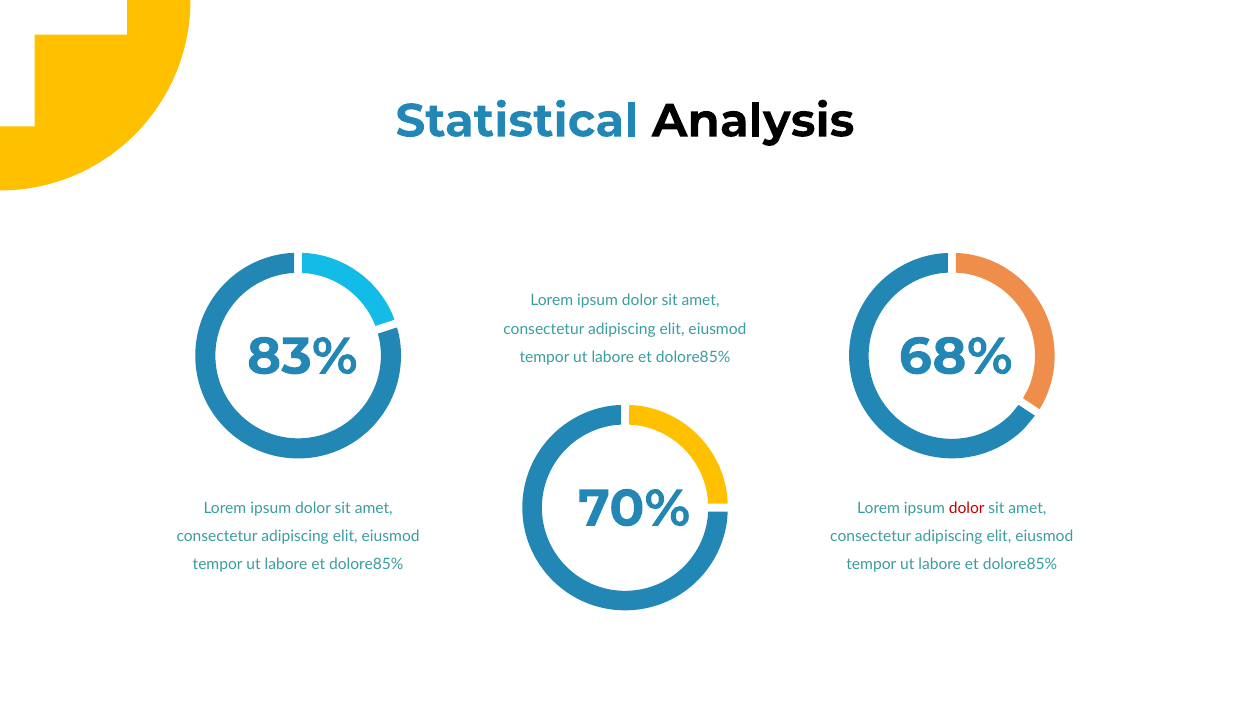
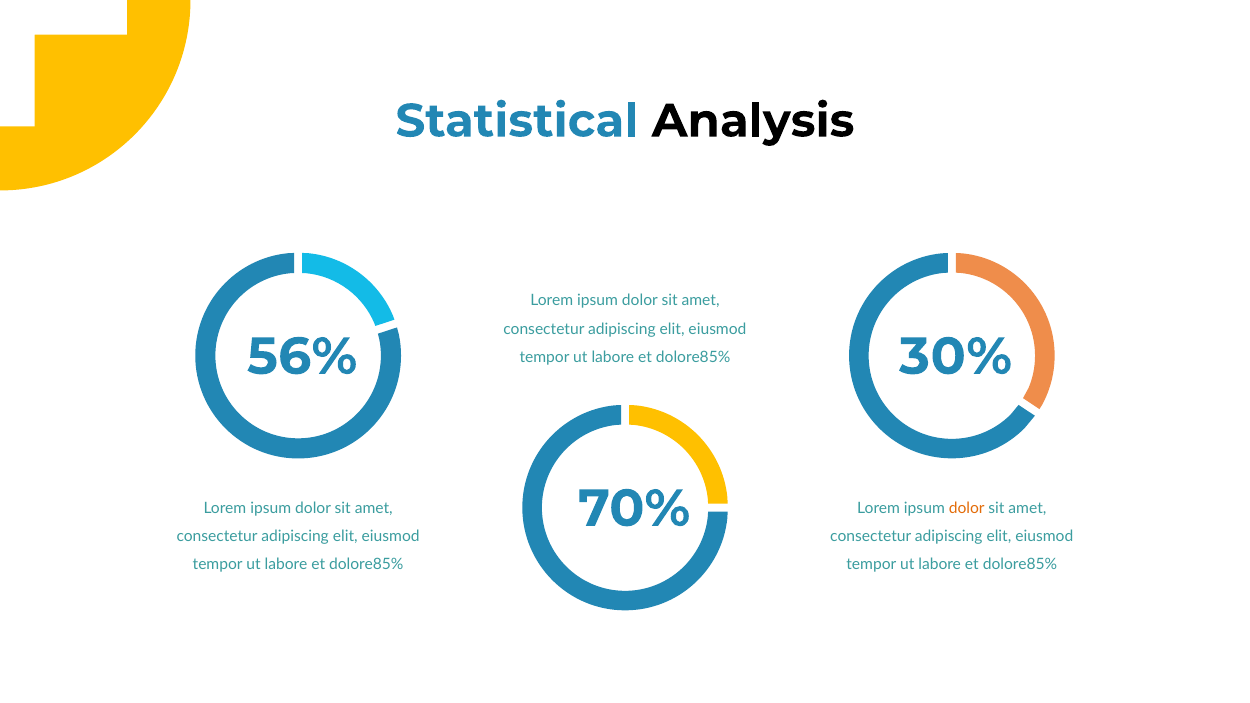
83%: 83% -> 56% (302, 357)
68%: 68% -> 30% (956, 357)
dolor colour: red -> orange (967, 508)
